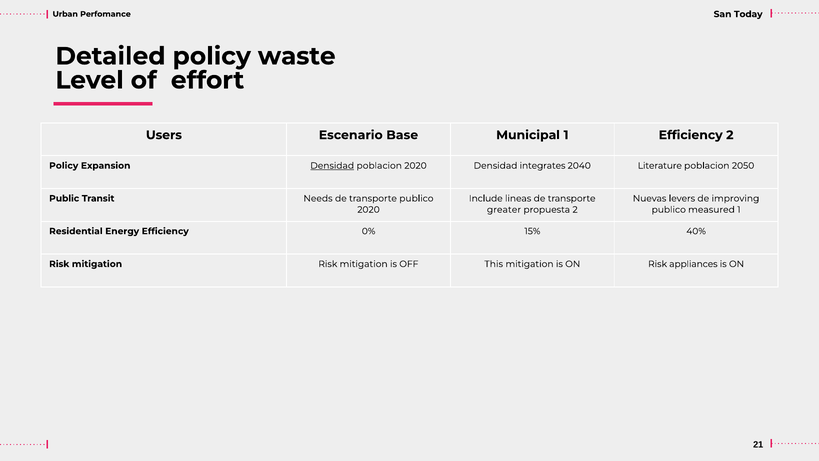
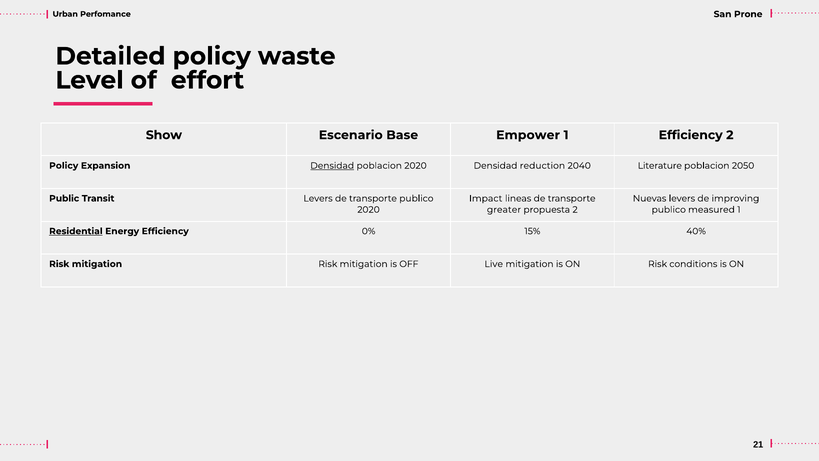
Today: Today -> Prone (748, 14)
Users: Users -> Show (164, 135)
Municipal: Municipal -> Empower (528, 135)
integrates: integrates -> reduction (542, 166)
Transit Needs: Needs -> Levers (318, 198)
Include: Include -> Impact (486, 198)
Residential underline: none -> present (76, 231)
This: This -> Live (494, 264)
appliances: appliances -> conditions (693, 264)
